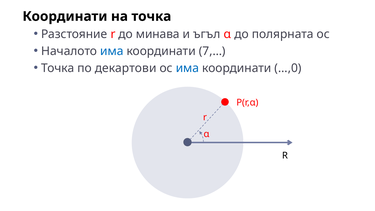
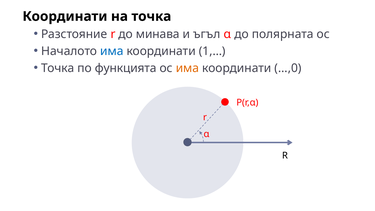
7,…: 7,… -> 1,… (212, 51)
декартови: декартови -> функцията (126, 68)
има colour: blue -> orange (187, 68)
